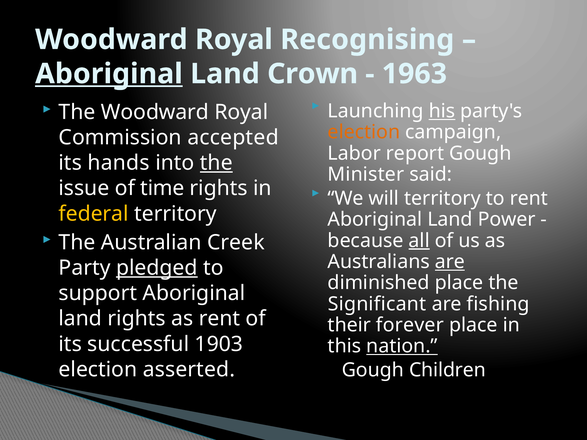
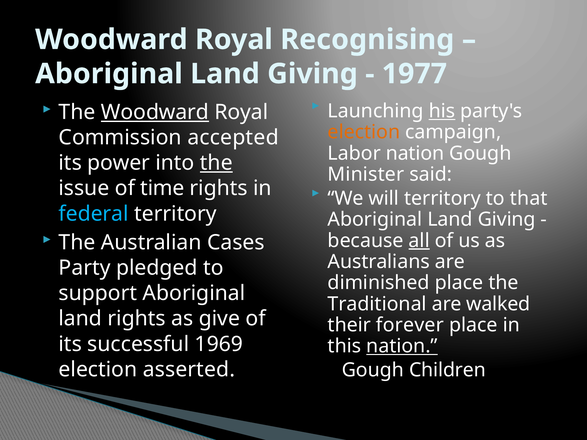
Aboriginal underline: present -> none (109, 74)
Crown: Crown -> Giving (312, 74)
1963: 1963 -> 1977 (414, 74)
Woodward underline: none -> present (155, 112)
Labor report: report -> nation (415, 153)
hands: hands -> power (119, 163)
to rent: rent -> that (529, 199)
federal colour: yellow -> light blue (94, 214)
Power: Power -> Giving (507, 220)
Creek: Creek -> Cases (236, 243)
are underline: present -> none (450, 262)
pledged underline: present -> none (157, 268)
Significant: Significant -> Traditional (377, 304)
fishing: fishing -> walked (498, 304)
as rent: rent -> give (219, 319)
1903: 1903 -> 1969 (219, 344)
